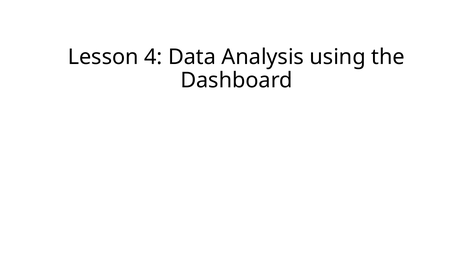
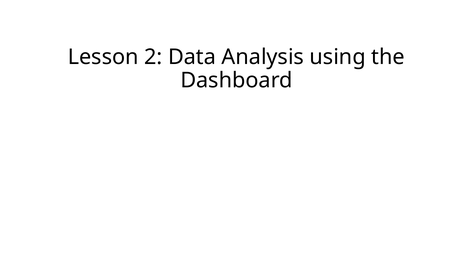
4: 4 -> 2 (153, 57)
